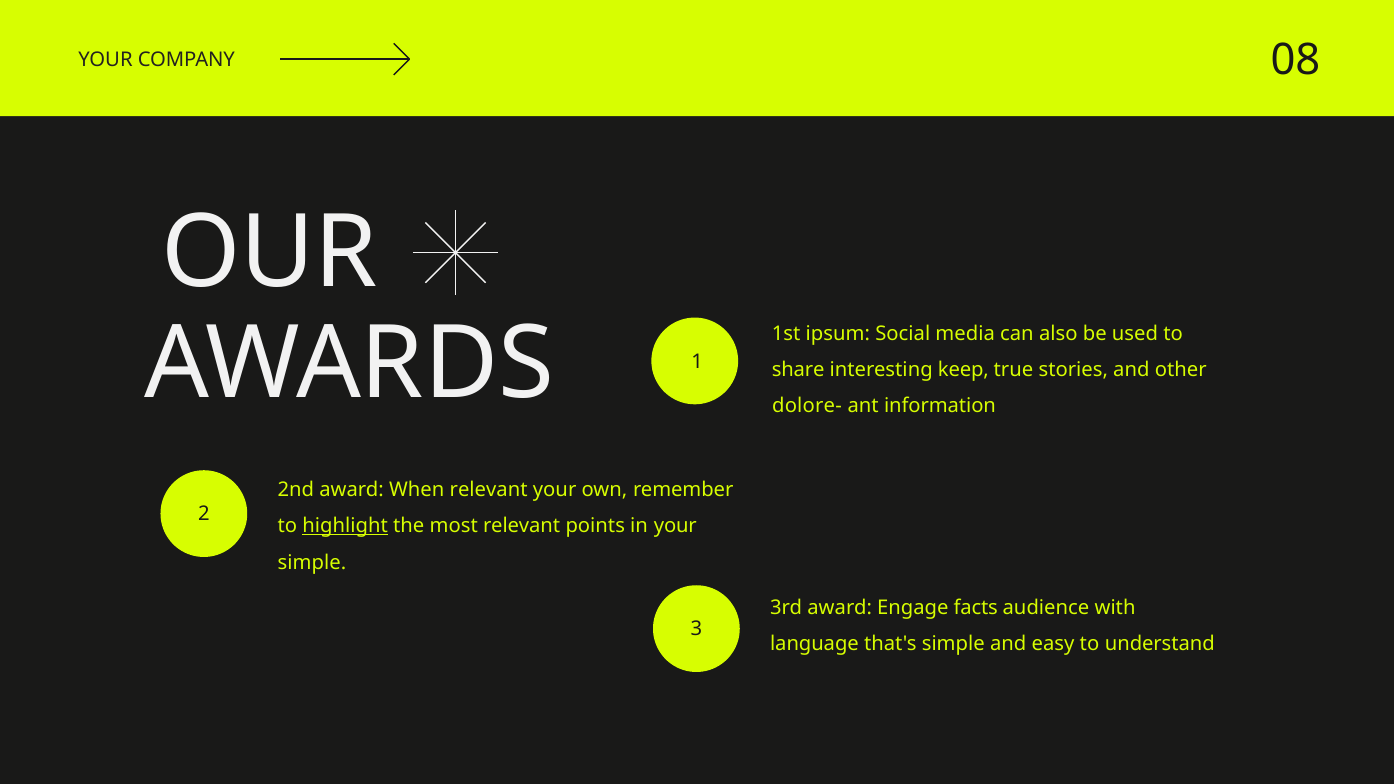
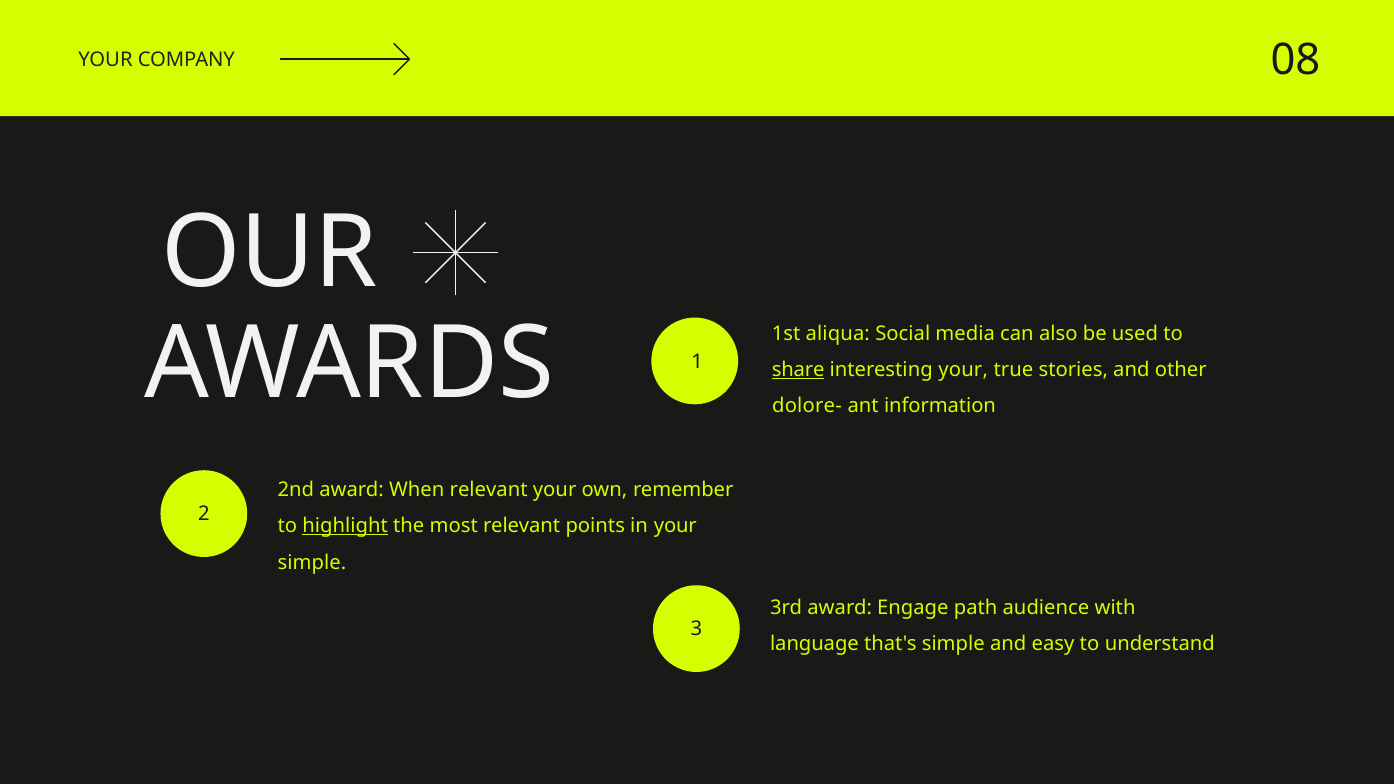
ipsum: ipsum -> aliqua (838, 334)
share underline: none -> present (798, 370)
interesting keep: keep -> your (963, 370)
facts: facts -> path (976, 608)
